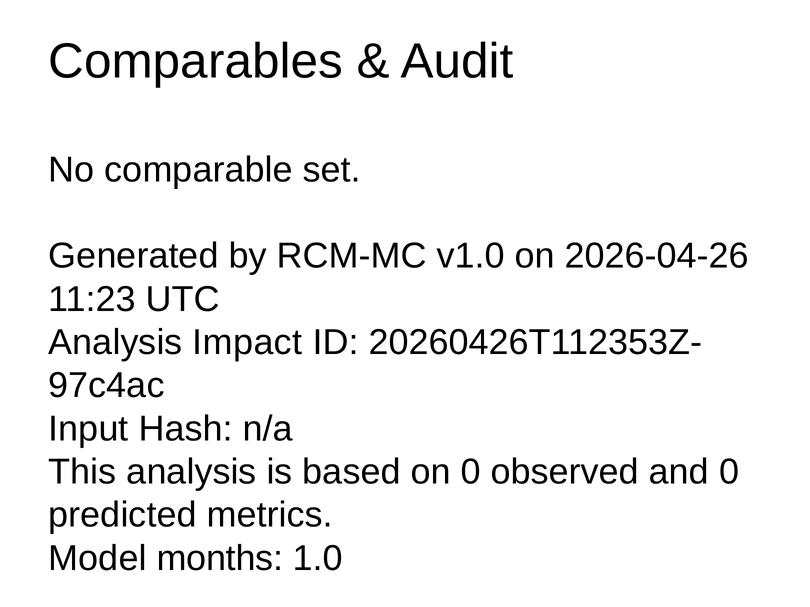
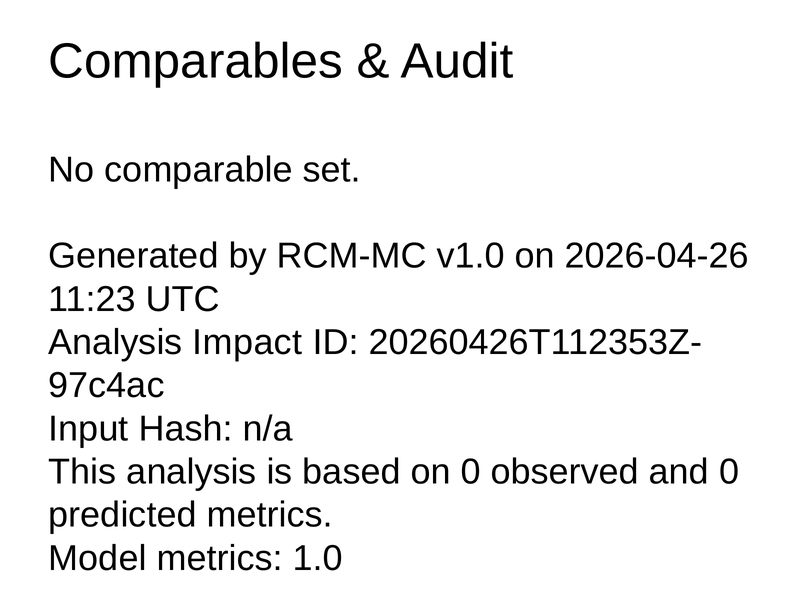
Model months: months -> metrics (220, 559)
